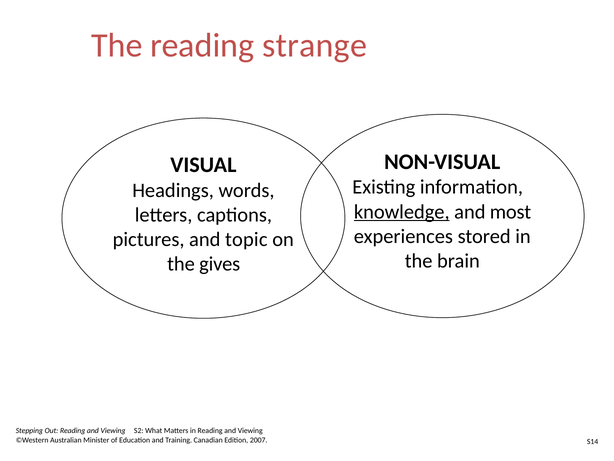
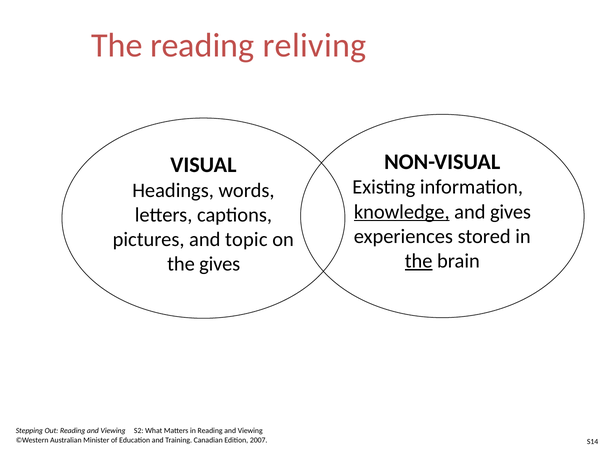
strange: strange -> reliving (314, 46)
and most: most -> gives (510, 212)
the underline: none -> present (419, 261)
